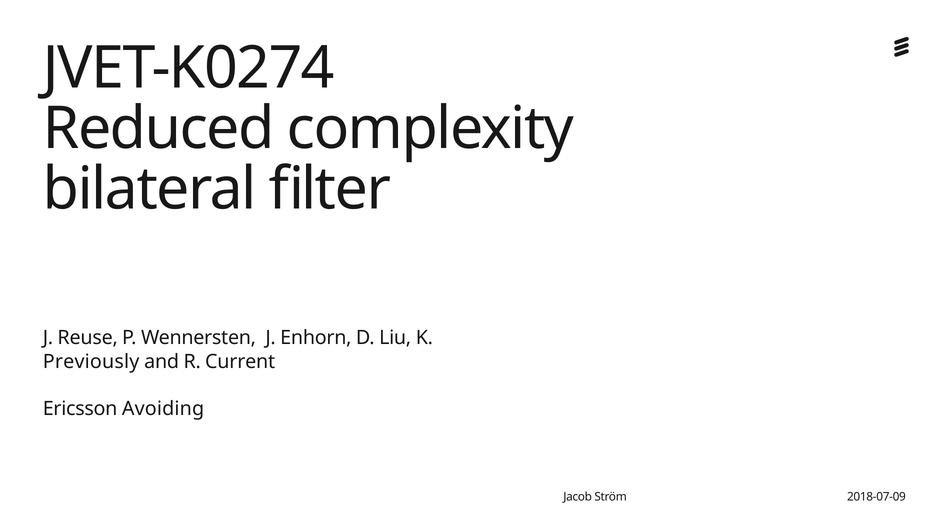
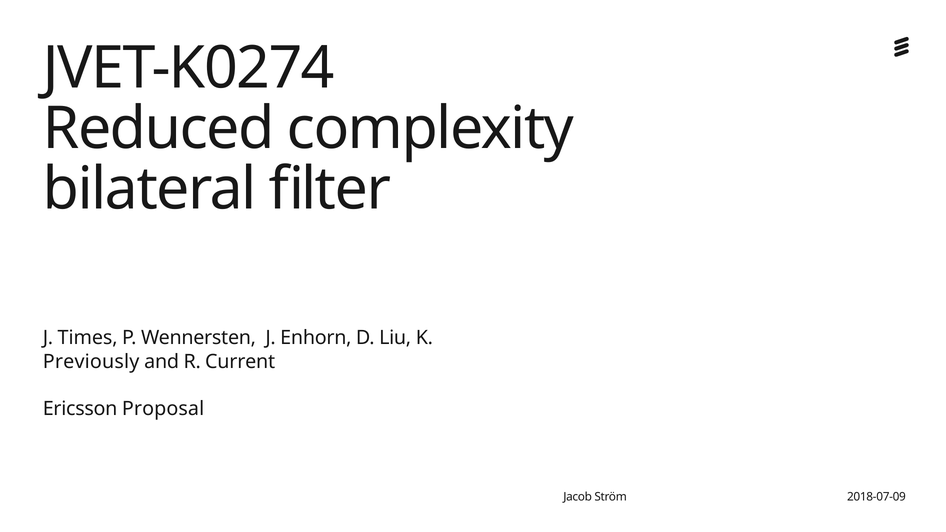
Reuse: Reuse -> Times (88, 338)
Avoiding: Avoiding -> Proposal (163, 409)
